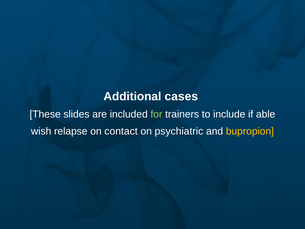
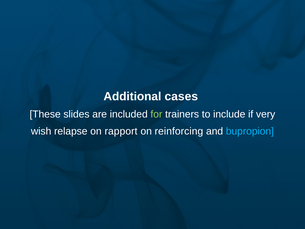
able: able -> very (266, 114)
contact: contact -> rapport (121, 131)
psychiatric: psychiatric -> reinforcing (179, 131)
bupropion colour: yellow -> light blue (250, 131)
